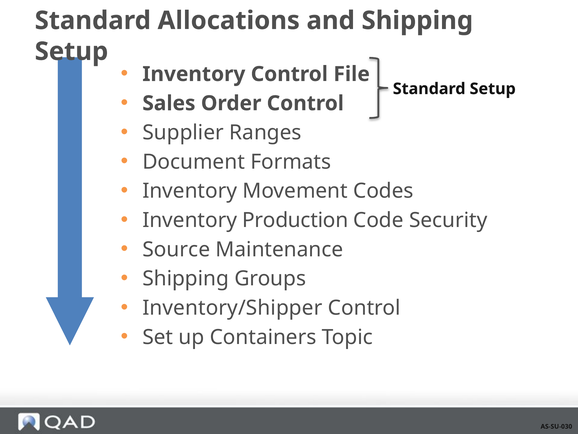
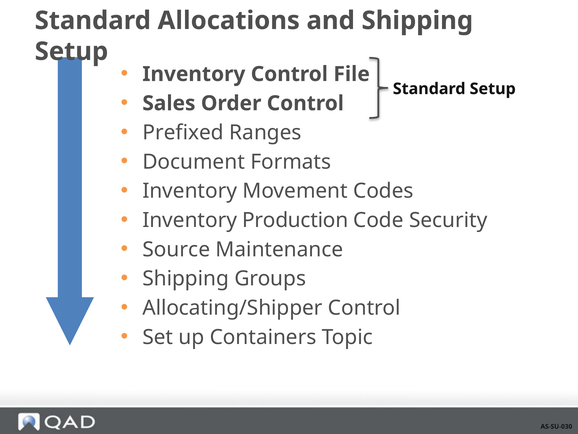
Supplier: Supplier -> Prefixed (183, 132)
Inventory/Shipper: Inventory/Shipper -> Allocating/Shipper (232, 308)
